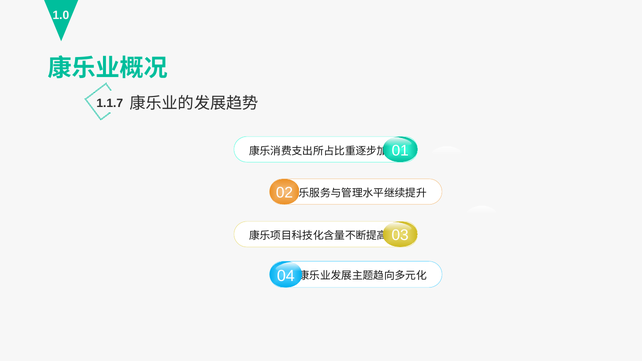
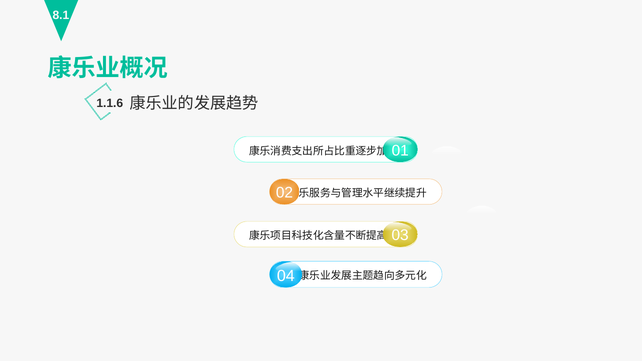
1.0: 1.0 -> 8.1 (61, 15)
1.1.7: 1.1.7 -> 1.1.6 (110, 103)
